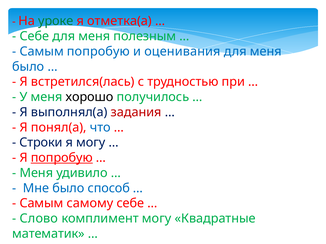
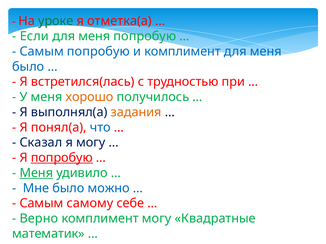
Себе: Себе -> Если (34, 36)
меня полезным: полезным -> попробую (145, 36)
и оценивания: оценивания -> комплимент (183, 52)
хорошо colour: black -> orange (90, 97)
задания colour: red -> orange (136, 112)
Строки: Строки -> Сказал (41, 143)
Меня underline: none -> present (36, 173)
способ: способ -> можно (109, 189)
Слово: Слово -> Верно (39, 219)
